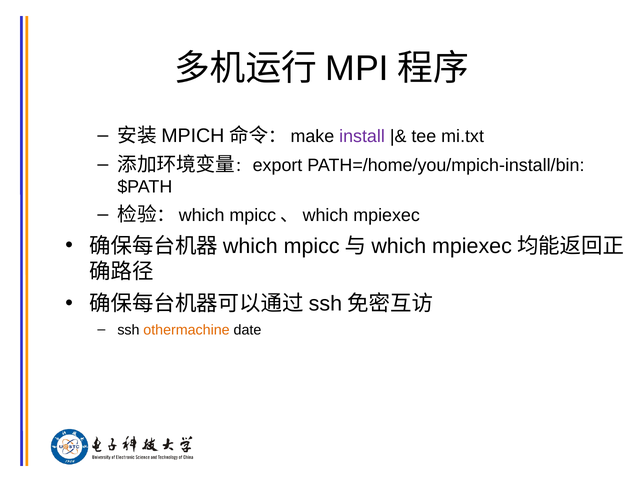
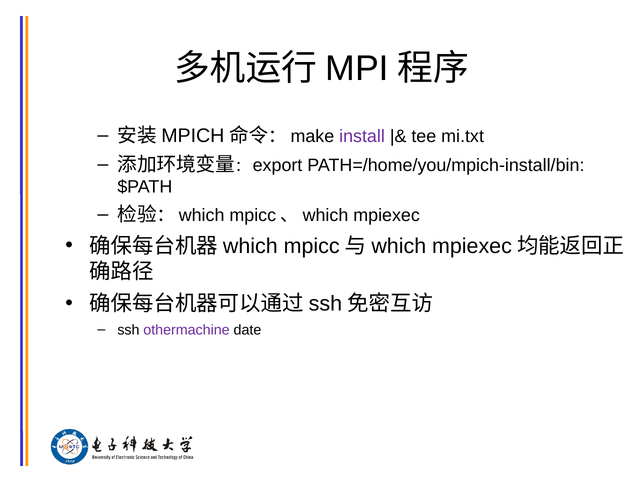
othermachine colour: orange -> purple (187, 330)
